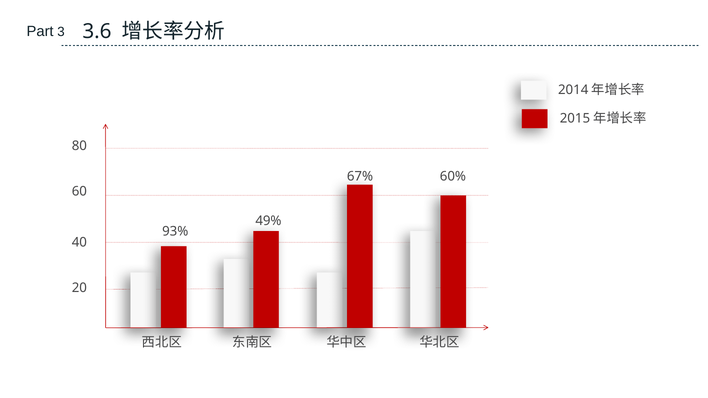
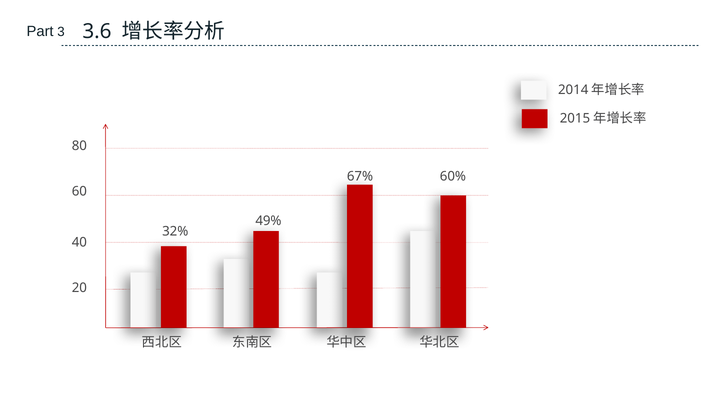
93%: 93% -> 32% (175, 231)
